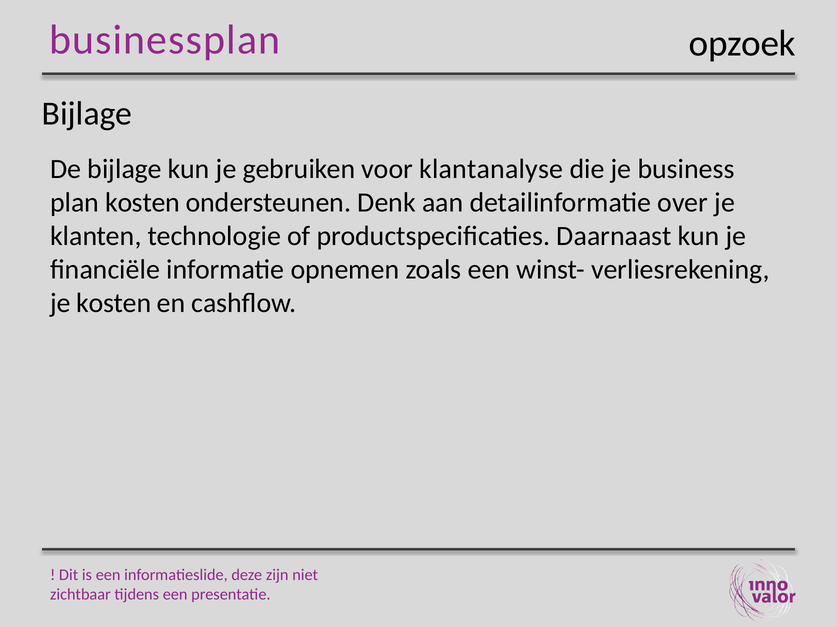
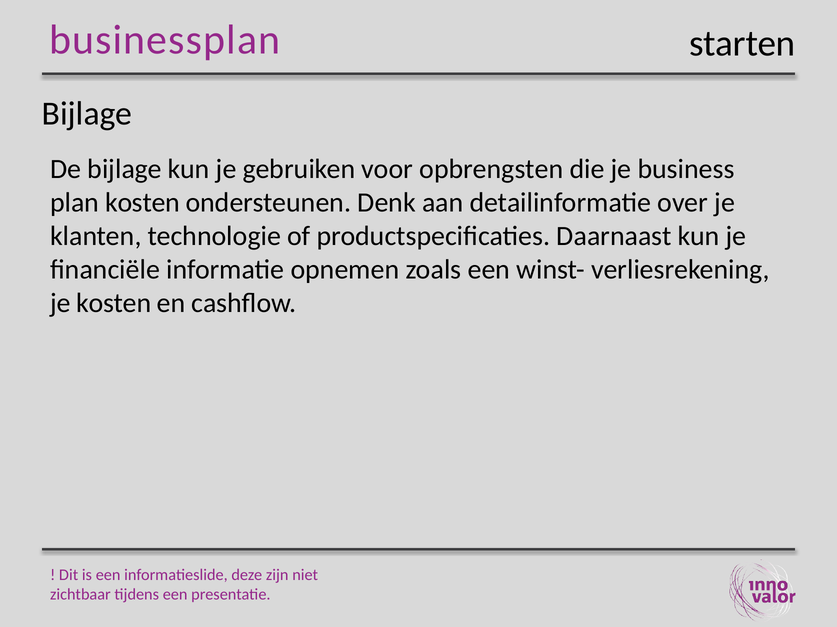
opzoek: opzoek -> starten (742, 44)
klantanalyse: klantanalyse -> opbrengsten (491, 169)
